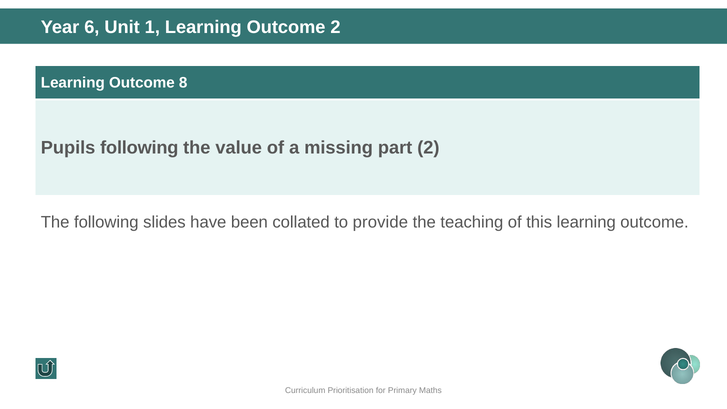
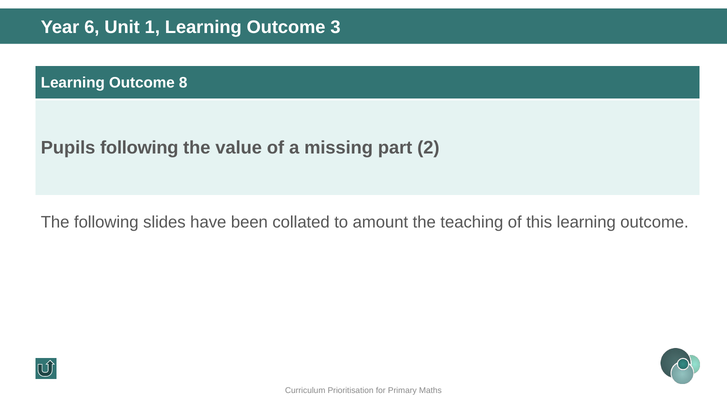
Outcome 2: 2 -> 3 (336, 27)
provide: provide -> amount (380, 222)
